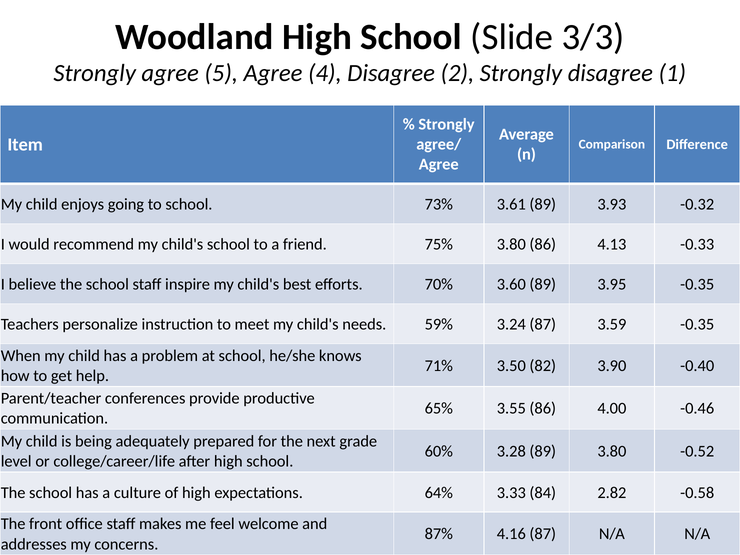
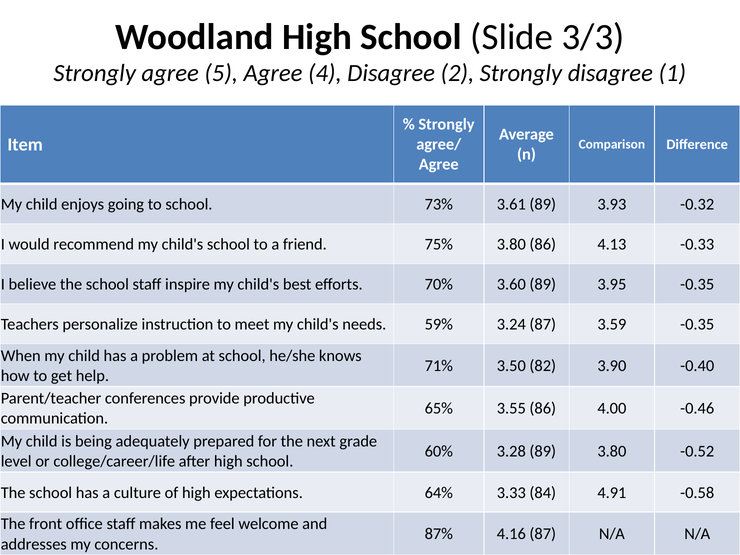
2.82: 2.82 -> 4.91 (612, 493)
